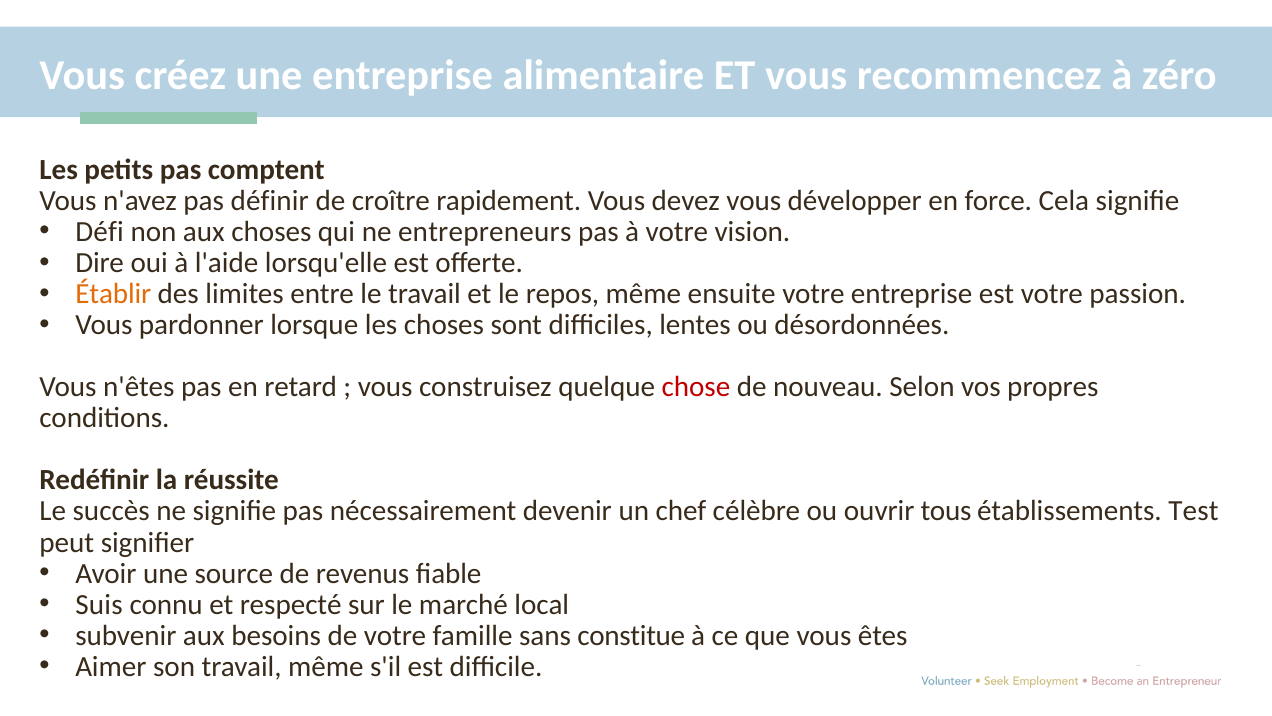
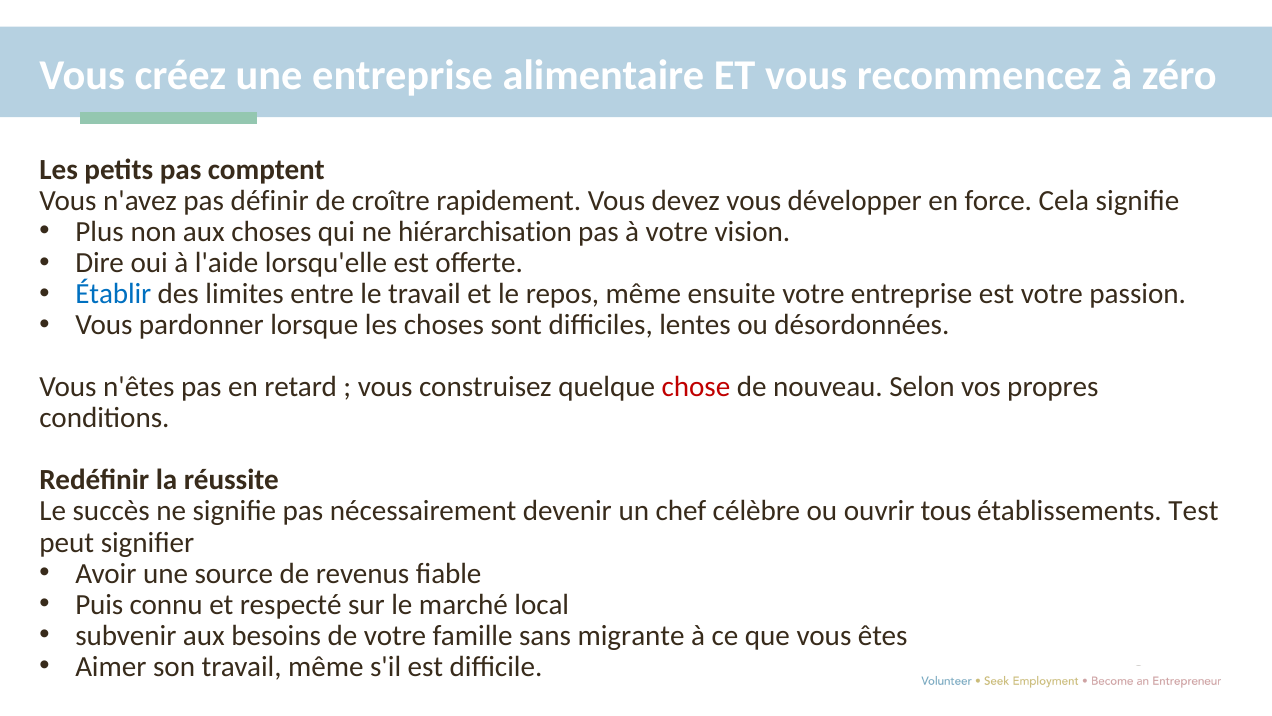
Défi: Défi -> Plus (100, 232)
entrepreneurs: entrepreneurs -> hiérarchisation (485, 232)
Établir colour: orange -> blue (113, 294)
Suis: Suis -> Puis (99, 604)
constitue: constitue -> migrante (631, 635)
